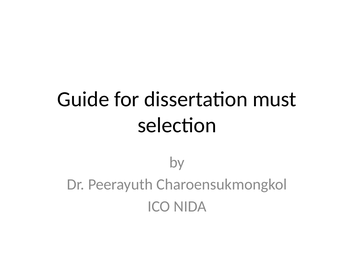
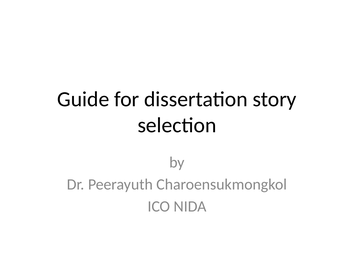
must: must -> story (274, 99)
